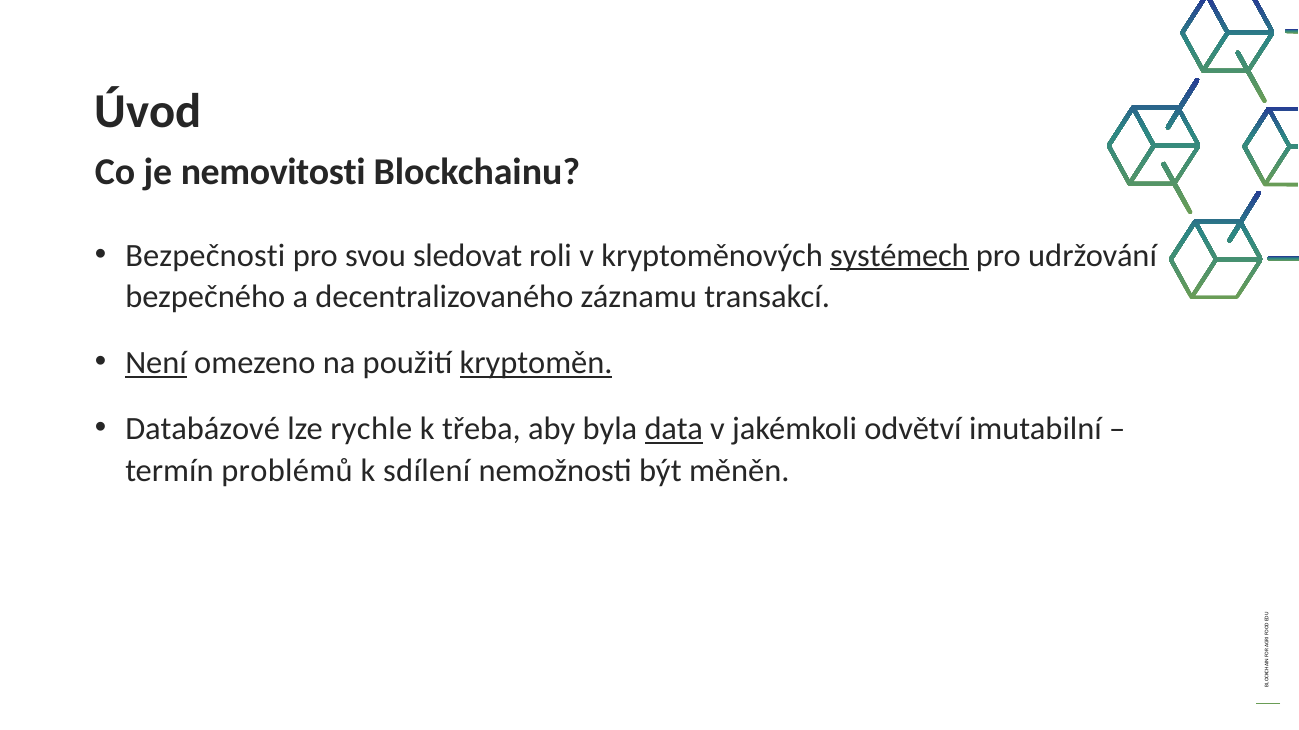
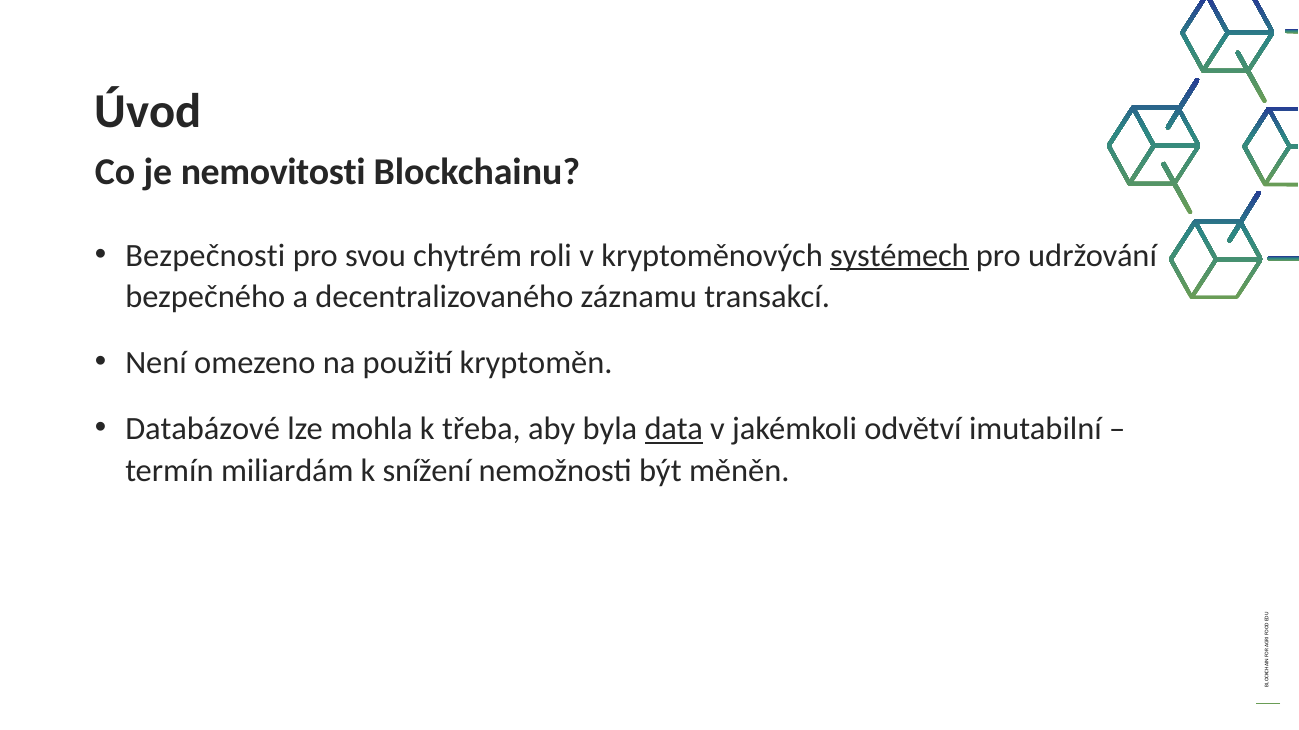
sledovat: sledovat -> chytrém (468, 256)
Není underline: present -> none (156, 363)
kryptoměn underline: present -> none (536, 363)
rychle: rychle -> mohla (372, 429)
problémů: problémů -> miliardám (287, 471)
sdílení: sdílení -> snížení (427, 471)
